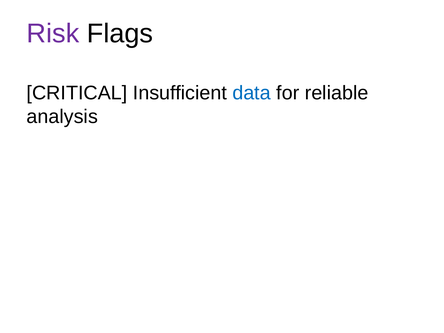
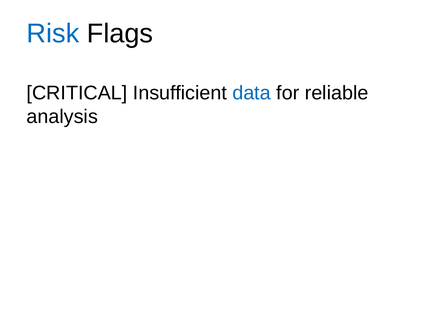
Risk colour: purple -> blue (53, 34)
